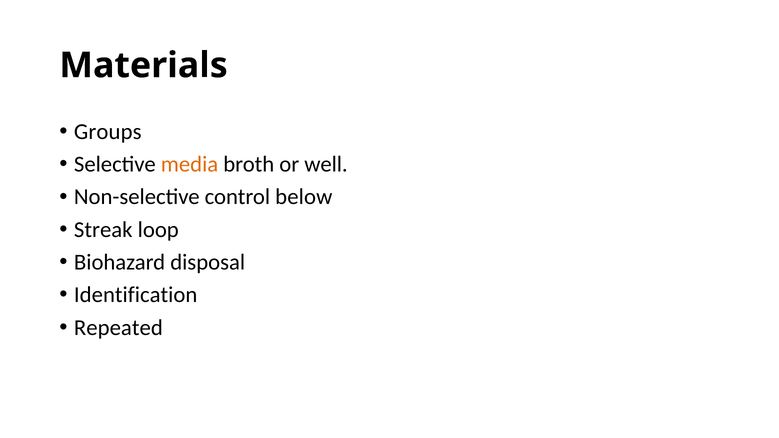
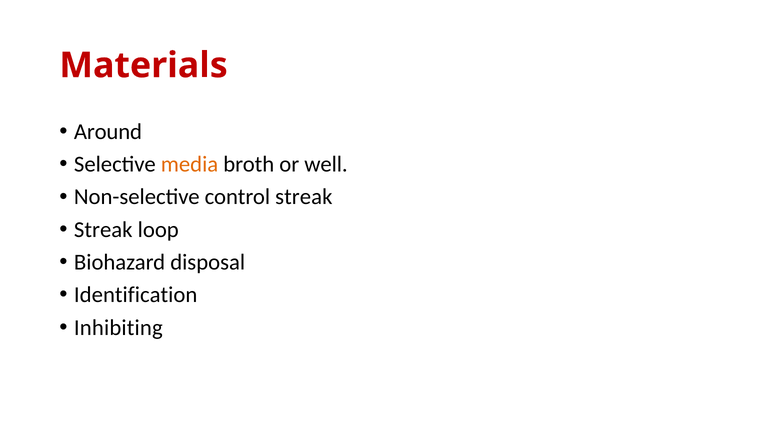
Materials colour: black -> red (144, 65)
Groups: Groups -> Around (108, 132)
control below: below -> streak (304, 197)
Repeated: Repeated -> Inhibiting (118, 328)
